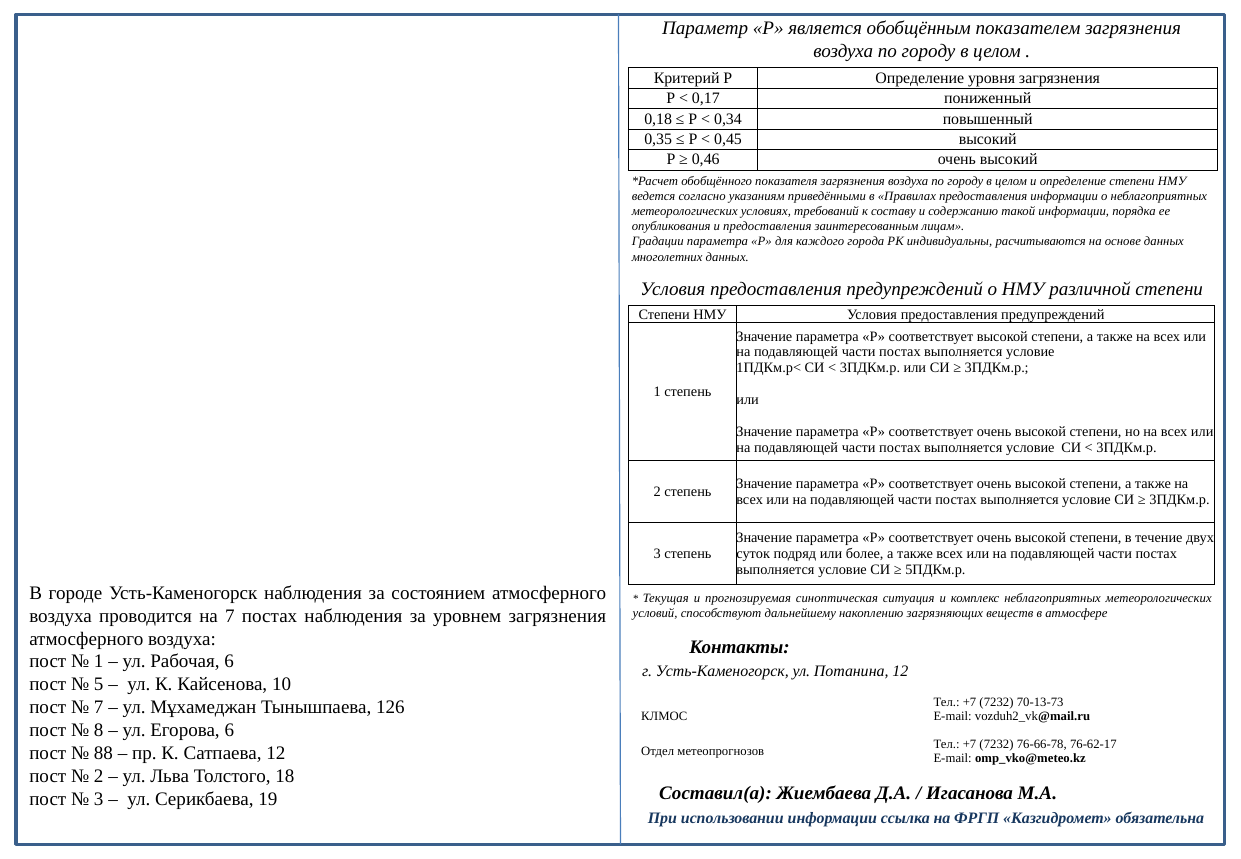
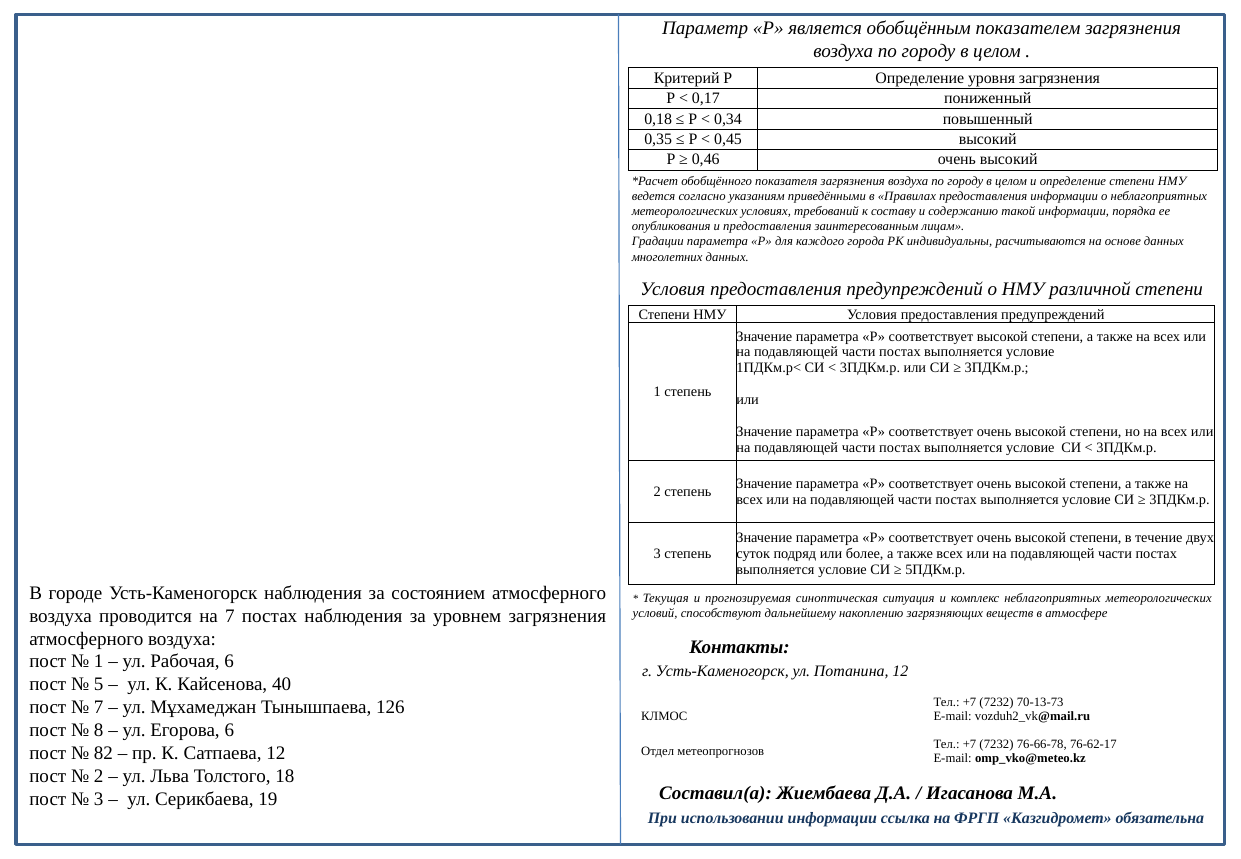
10: 10 -> 40 (282, 685)
88: 88 -> 82 (103, 753)
